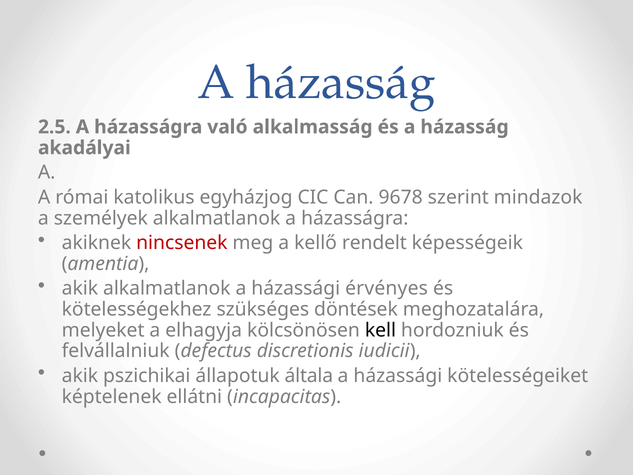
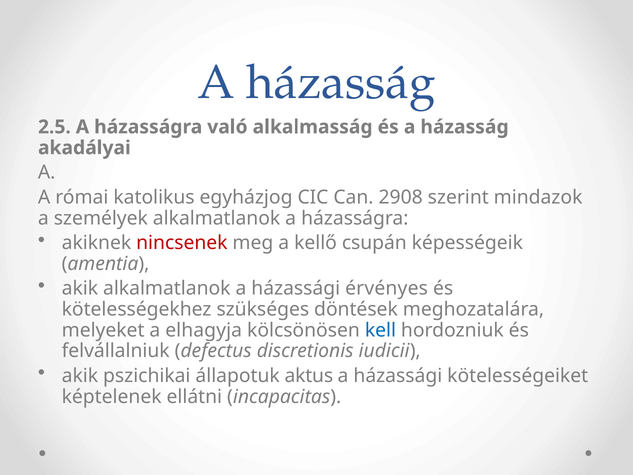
9678: 9678 -> 2908 (401, 197)
rendelt: rendelt -> csupán (374, 243)
kell colour: black -> blue (380, 330)
általa: általa -> aktus (309, 376)
